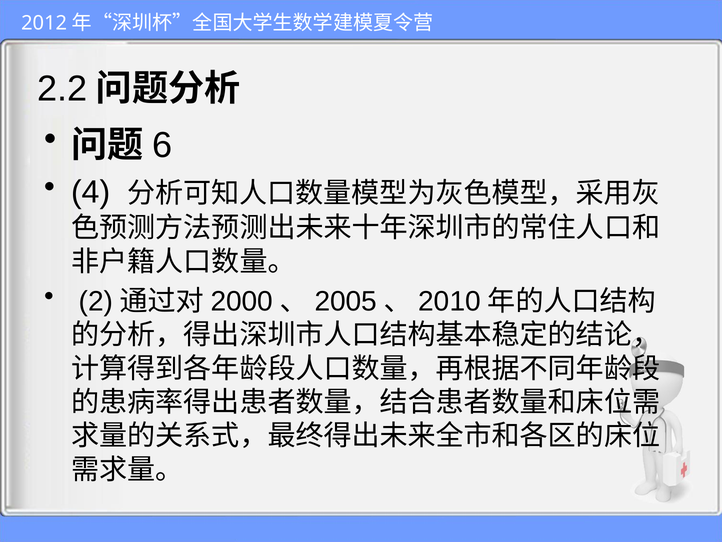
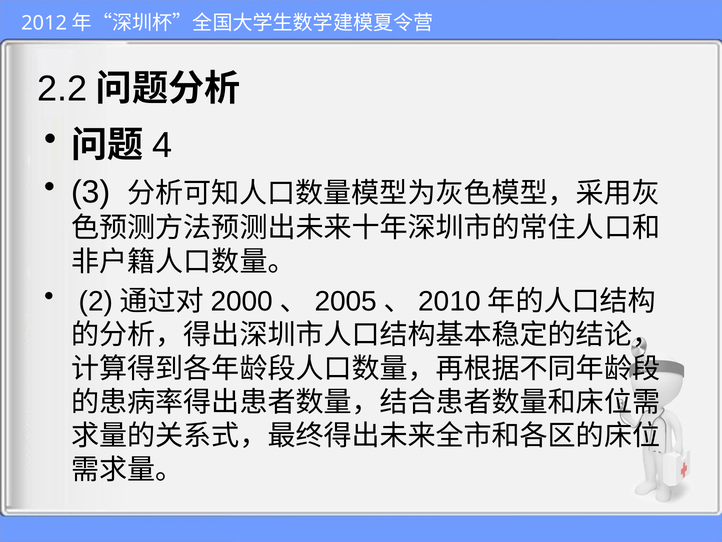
6: 6 -> 4 (162, 145)
4: 4 -> 3 (91, 192)
